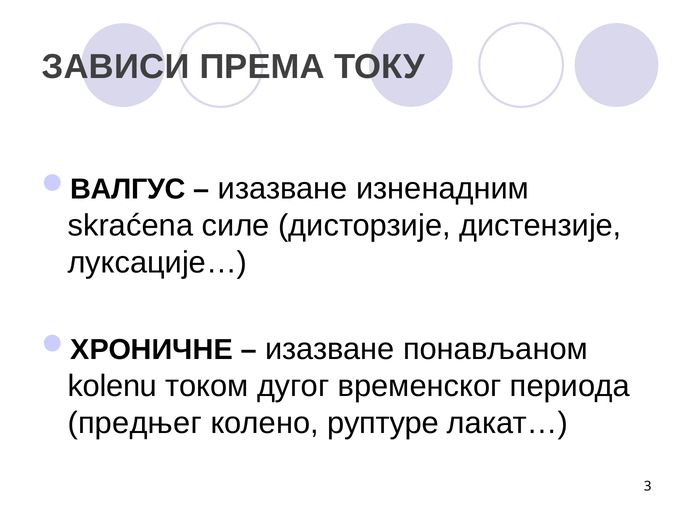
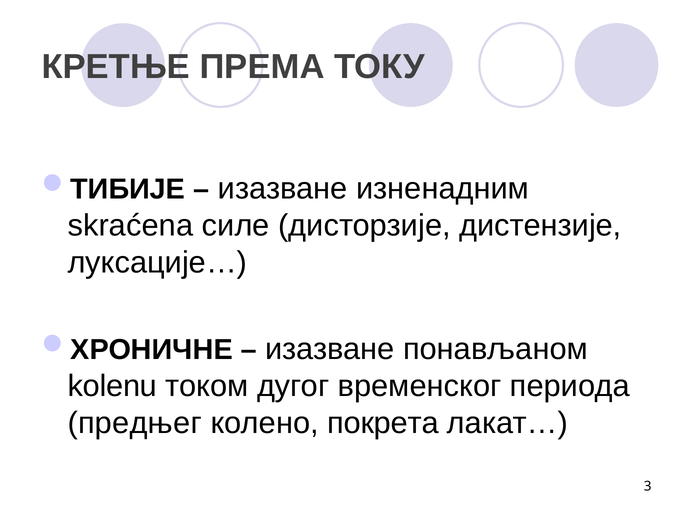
ЗАВИСИ: ЗАВИСИ -> КРЕТЊЕ (116, 67)
ВАЛГУС: ВАЛГУС -> ТИБИЈЕ (128, 189)
руптуре: руптуре -> покрета (383, 423)
